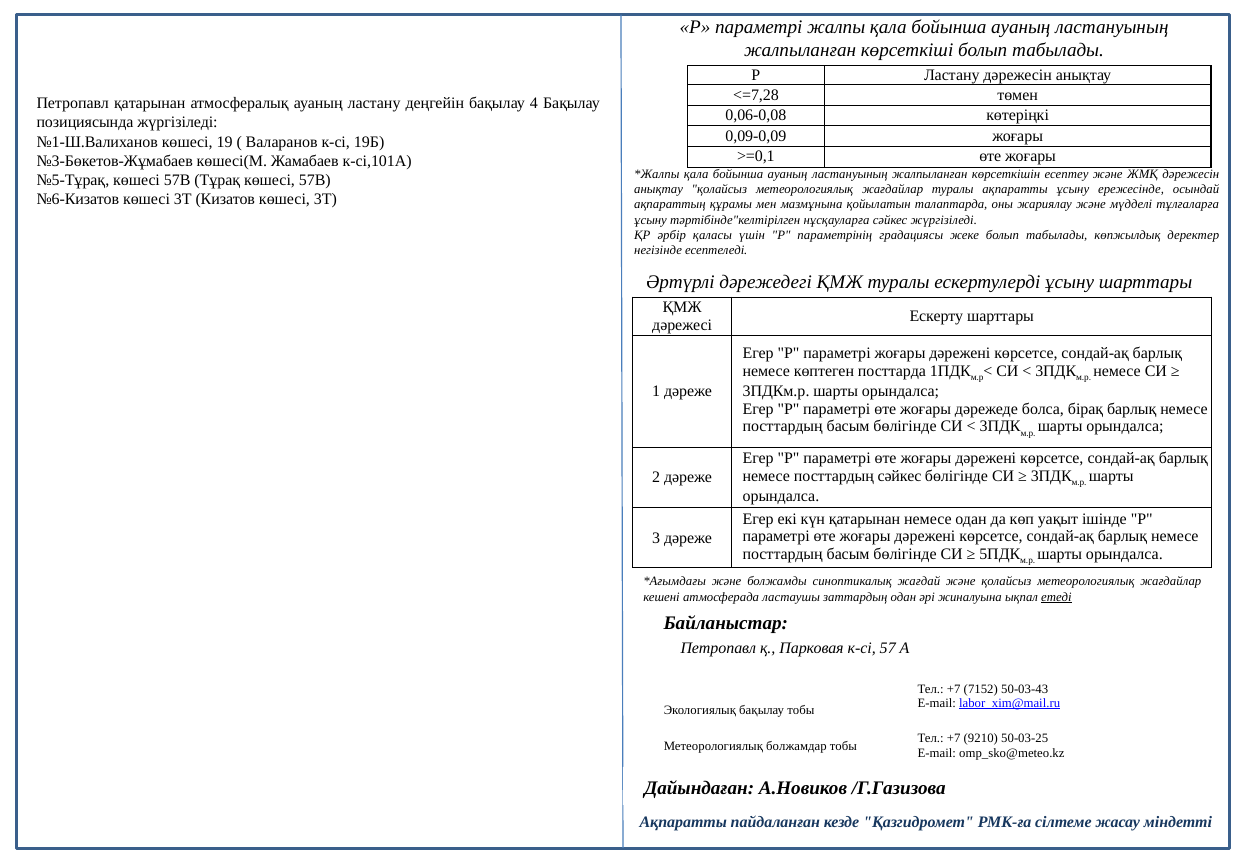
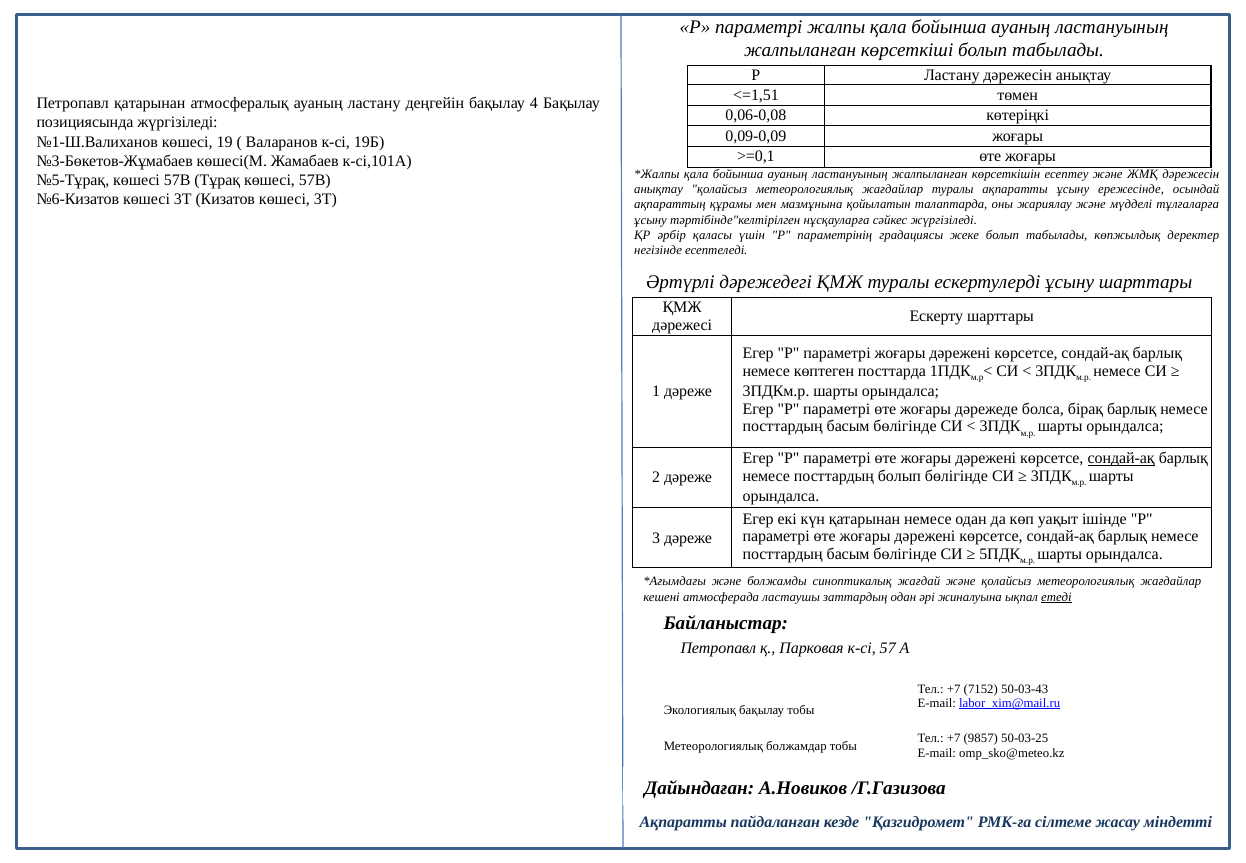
<=7,28: <=7,28 -> <=1,51 (756, 95)
сондай-ақ underline: none -> present (1121, 458)
посттардың сәйкес: сәйкес -> болып (899, 476)
9210: 9210 -> 9857 (981, 738)
